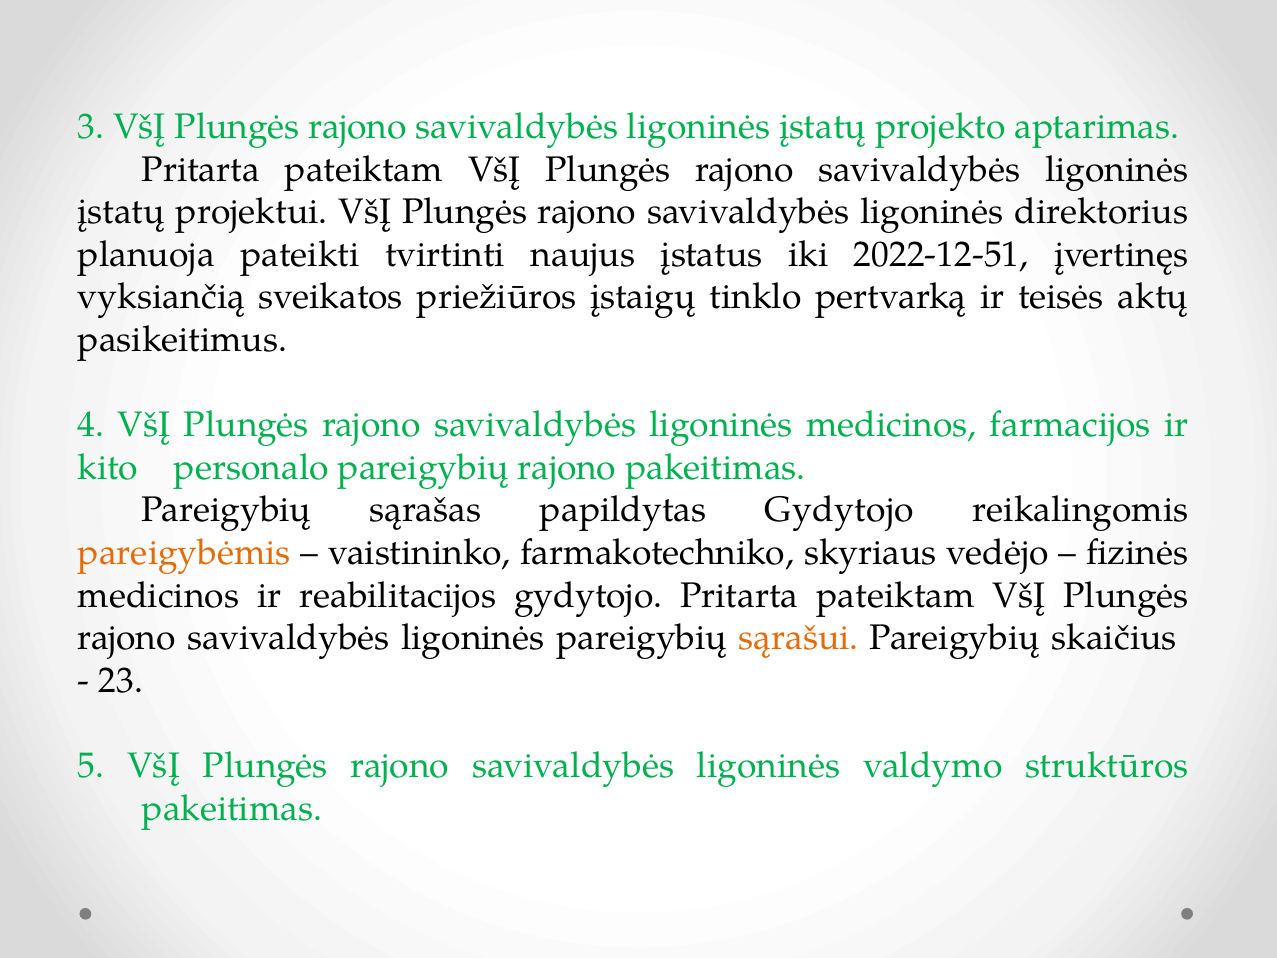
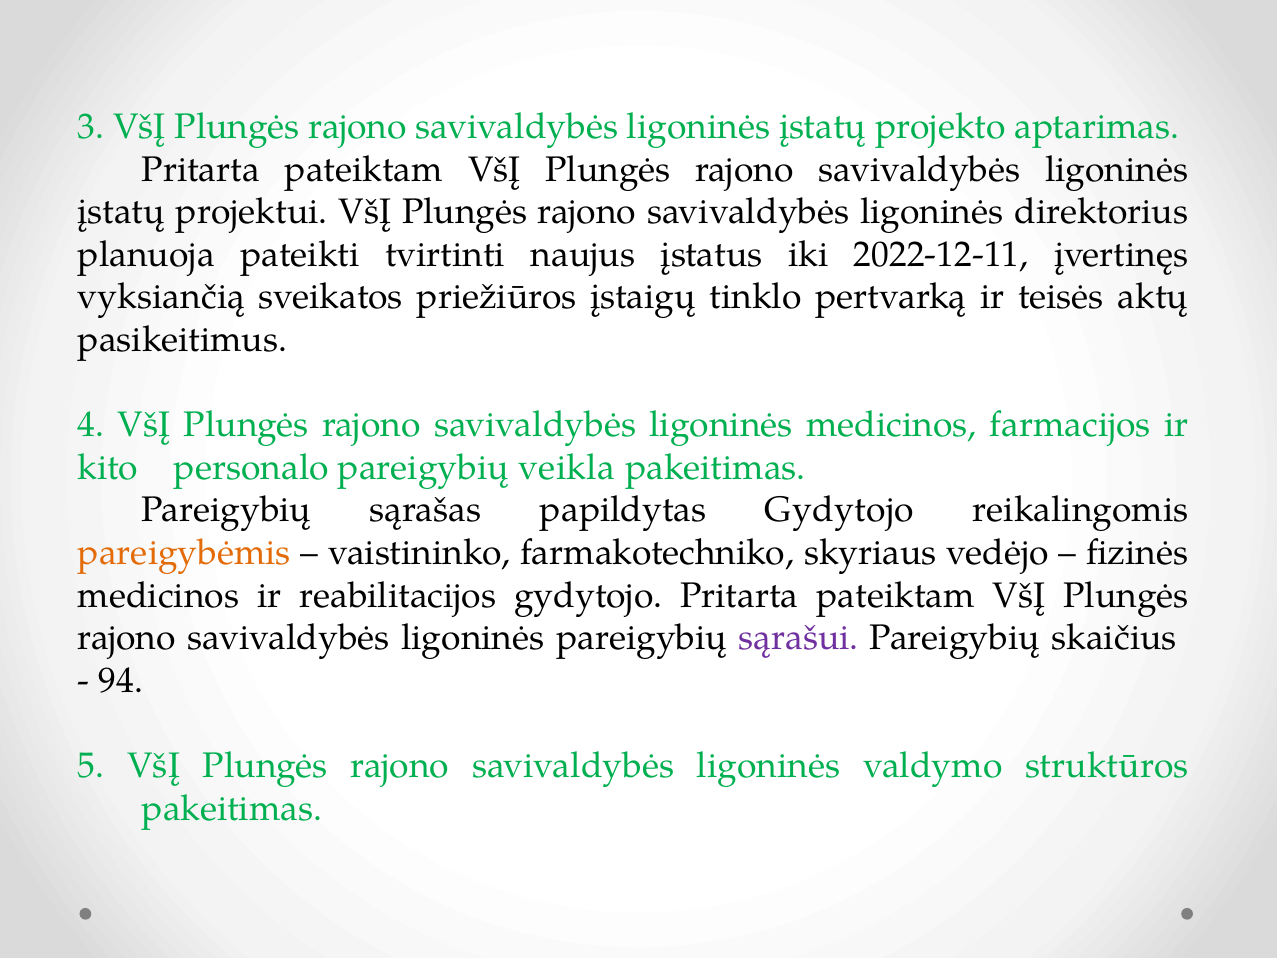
2022-12-51: 2022-12-51 -> 2022-12-11 (941, 254)
pareigybių rajono: rajono -> veikla (567, 467)
sąrašui colour: orange -> purple (799, 638)
23: 23 -> 94 (121, 680)
